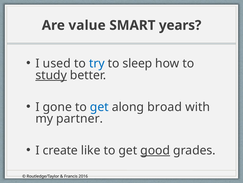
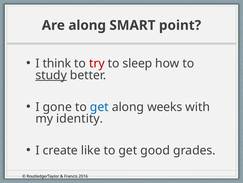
Are value: value -> along (87, 25)
years: years -> point (180, 25)
used: used -> think (57, 63)
try colour: blue -> red (97, 63)
broad: broad -> weeks (165, 107)
partner: partner -> identity (80, 118)
good underline: present -> none (155, 150)
